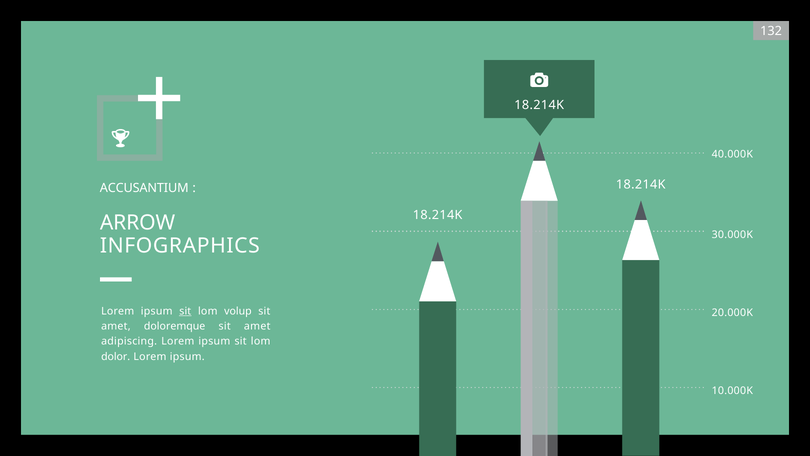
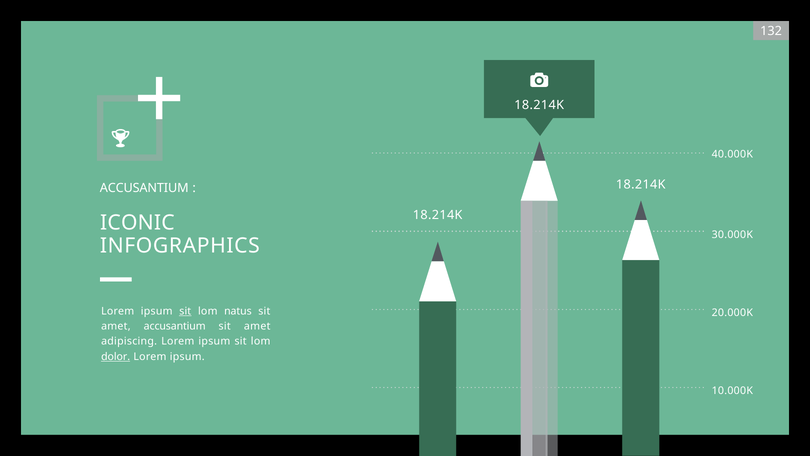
ARROW: ARROW -> ICONIC (137, 223)
volup: volup -> natus (238, 311)
amet doloremque: doloremque -> accusantium (175, 326)
dolor underline: none -> present (116, 356)
